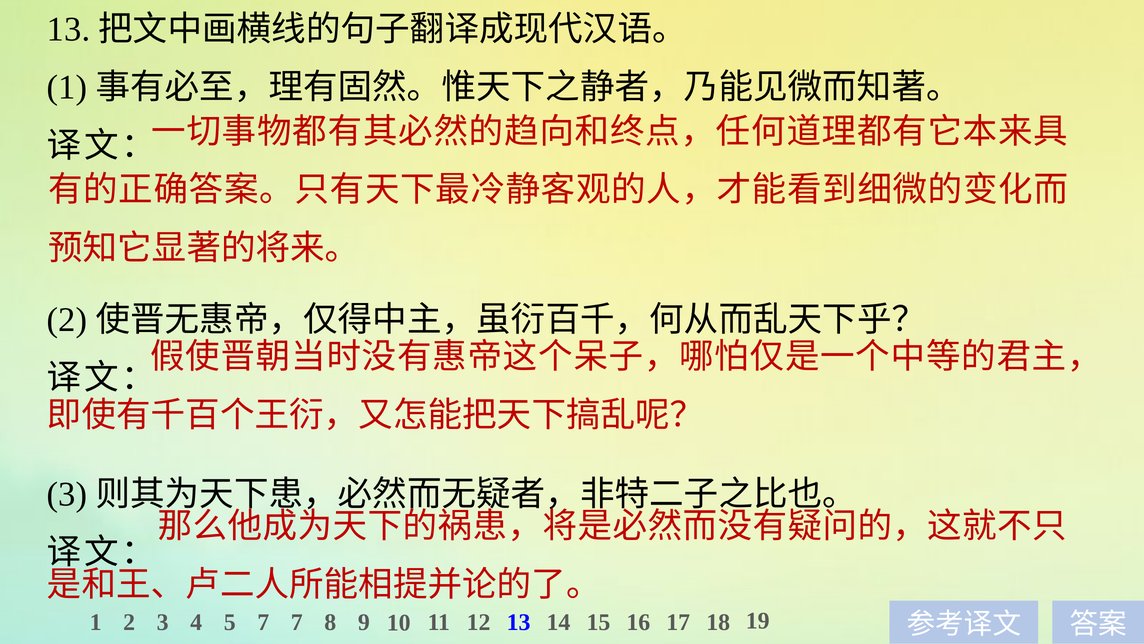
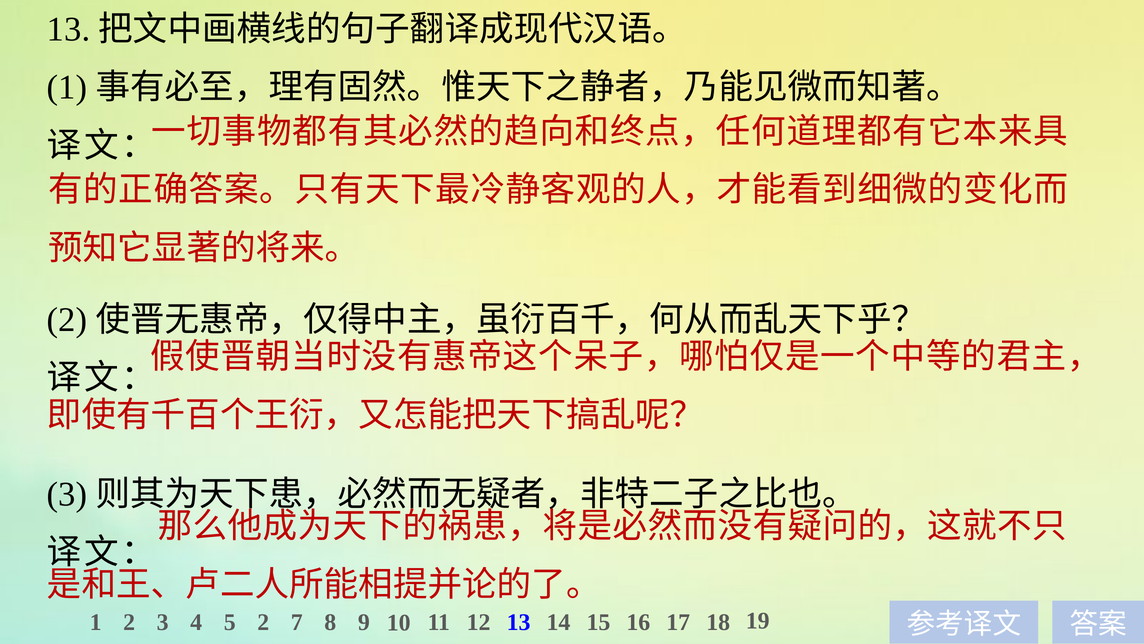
5 7: 7 -> 2 (263, 622)
